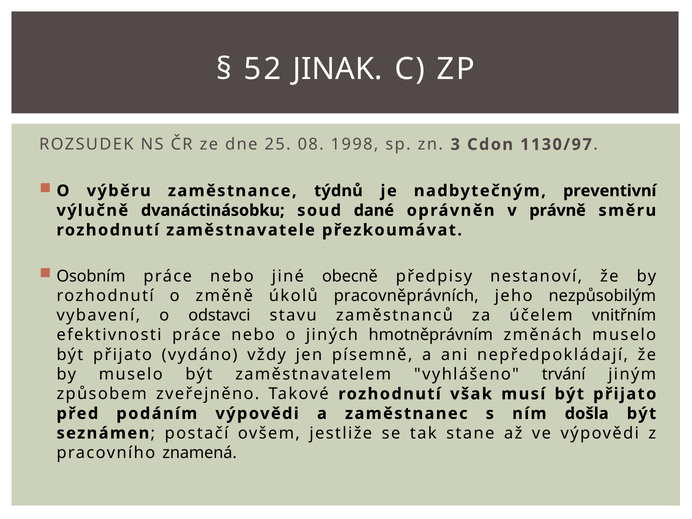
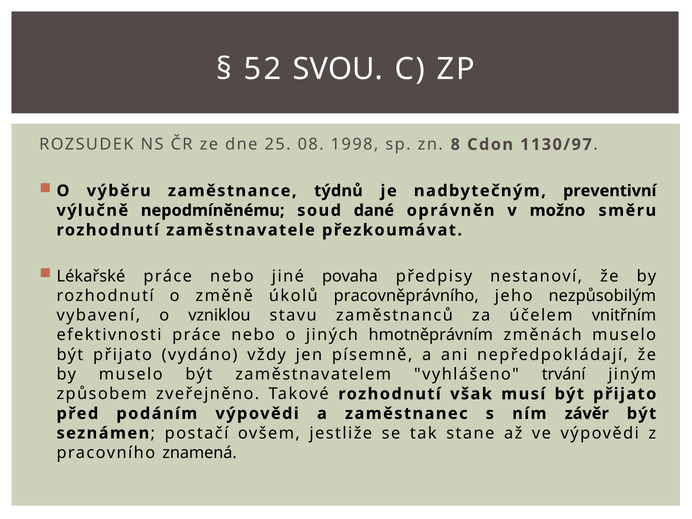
JINAK: JINAK -> SVOU (338, 69)
3: 3 -> 8 (455, 145)
dvanáctinásobku: dvanáctinásobku -> nepodmíněnému (213, 210)
právně: právně -> možno (557, 210)
Osobním: Osobním -> Lékařské (91, 276)
obecně: obecně -> povaha (350, 276)
pracovněprávních: pracovněprávních -> pracovněprávního (406, 296)
odstavci: odstavci -> vzniklou (219, 315)
došla: došla -> závěr (587, 414)
